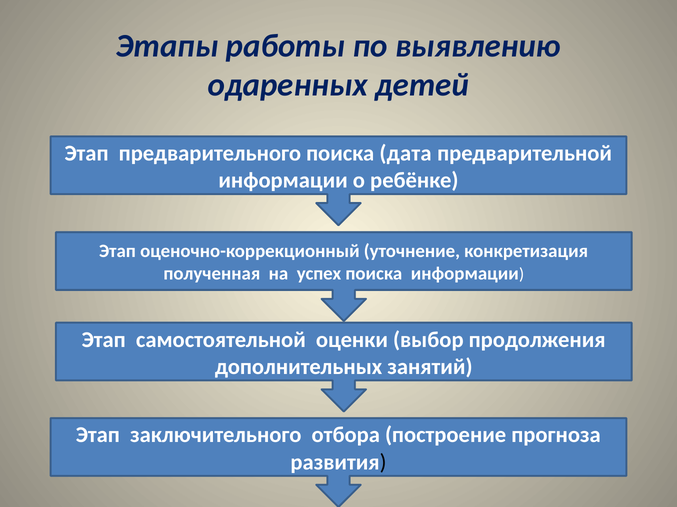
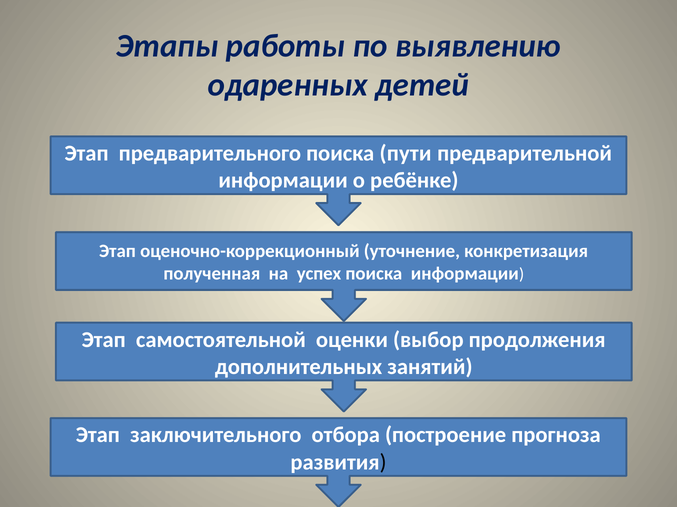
дата: дата -> пути (406, 154)
